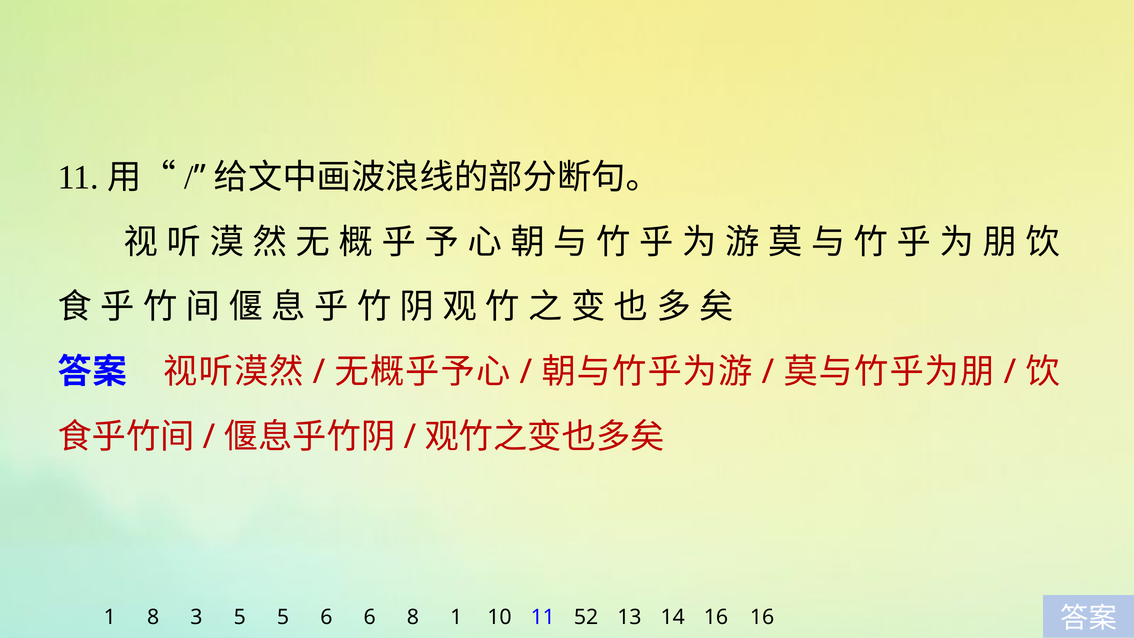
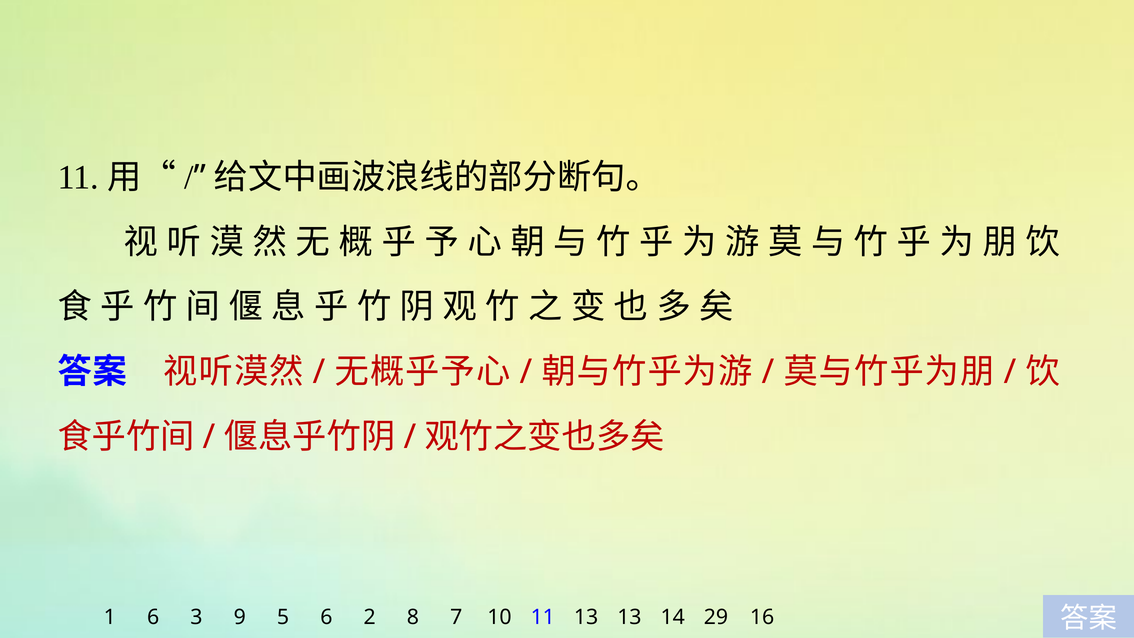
1 8: 8 -> 6 (153, 617)
3 5: 5 -> 9 (240, 617)
6 6: 6 -> 2 (370, 617)
8 1: 1 -> 7 (456, 617)
11 52: 52 -> 13 (586, 617)
14 16: 16 -> 29 (716, 617)
